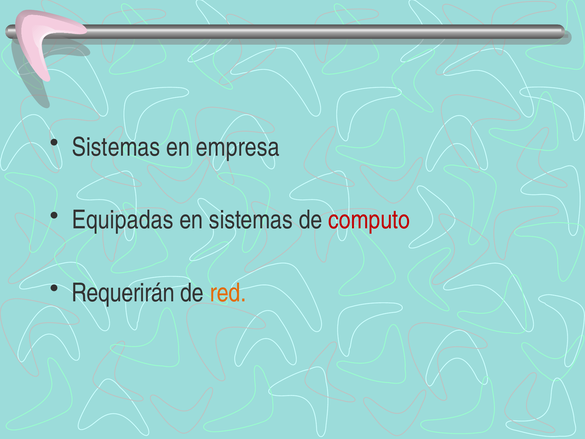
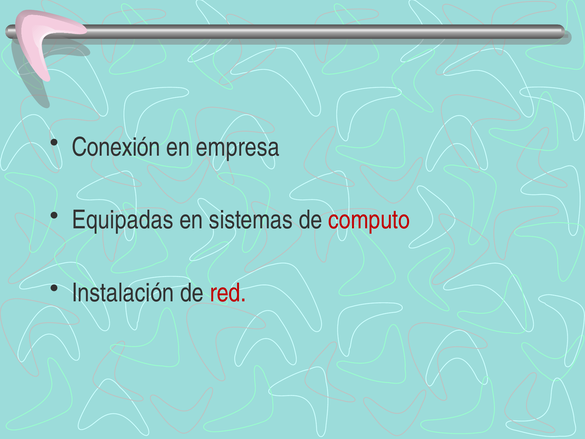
Sistemas: Sistemas -> Conexión (116, 147)
Requerirán: Requerirán -> Instalación (123, 293)
red colour: orange -> red (228, 293)
